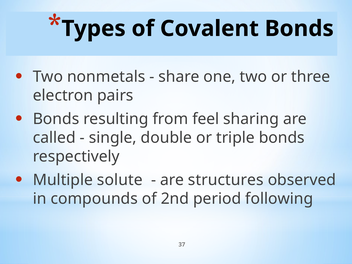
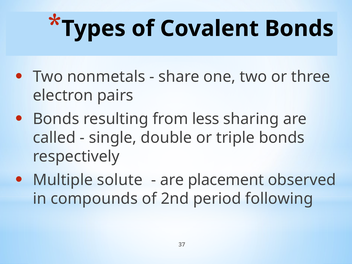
feel: feel -> less (206, 119)
structures: structures -> placement (226, 180)
